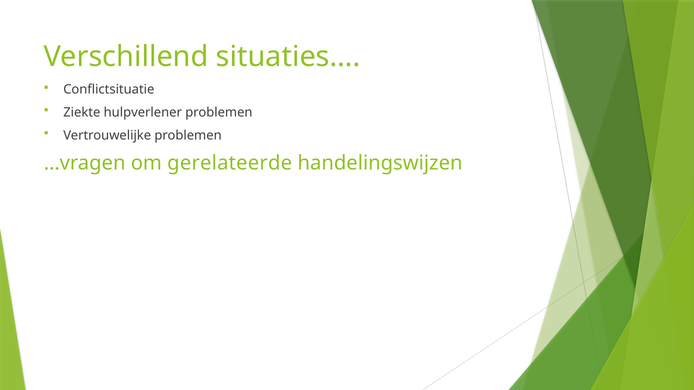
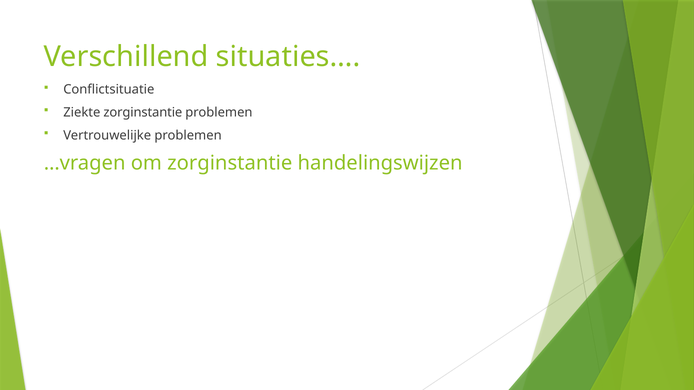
Ziekte hulpverlener: hulpverlener -> zorginstantie (143, 113)
om gerelateerde: gerelateerde -> zorginstantie (230, 163)
